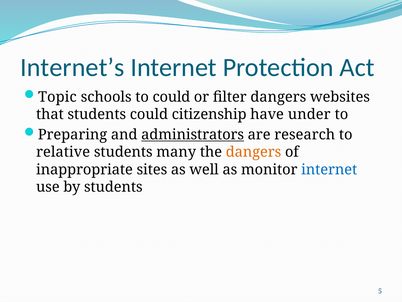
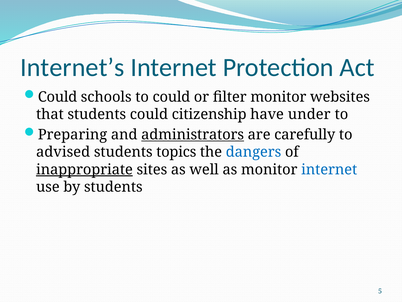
Topic: Topic -> Could (58, 97)
filter dangers: dangers -> monitor (278, 97)
research: research -> carefully (305, 135)
relative: relative -> advised (63, 152)
many: many -> topics (176, 152)
dangers colour: orange -> blue (254, 152)
inappropriate underline: none -> present (84, 169)
